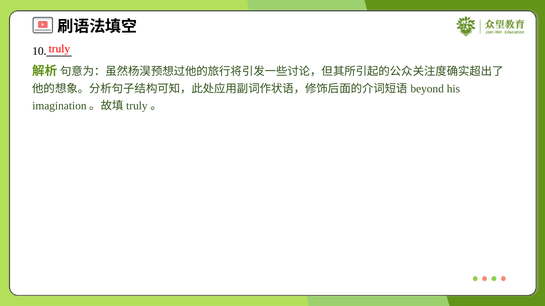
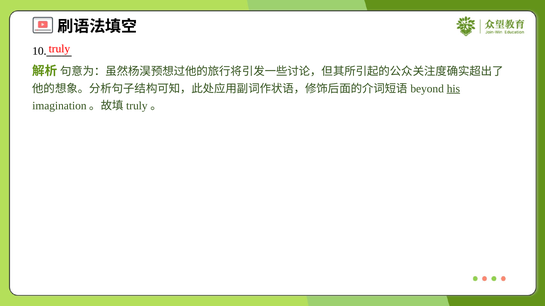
his underline: none -> present (453, 89)
